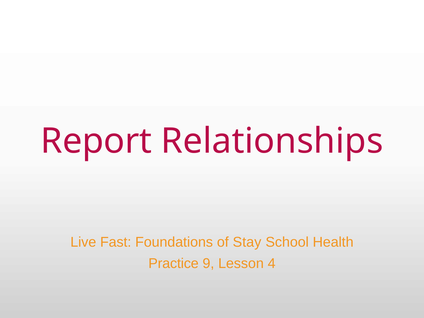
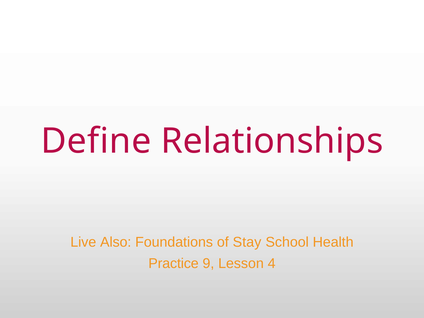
Report: Report -> Define (96, 141)
Fast: Fast -> Also (116, 242)
